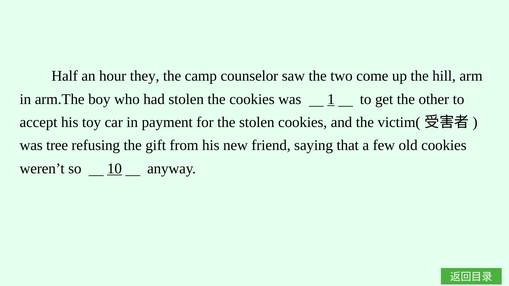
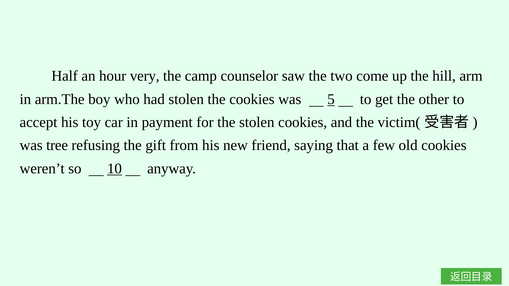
they: they -> very (145, 76)
1: 1 -> 5 (331, 99)
